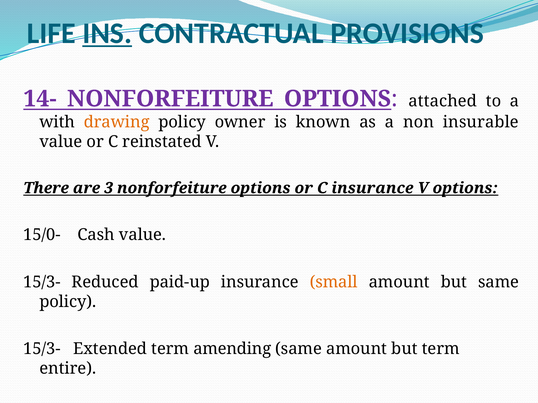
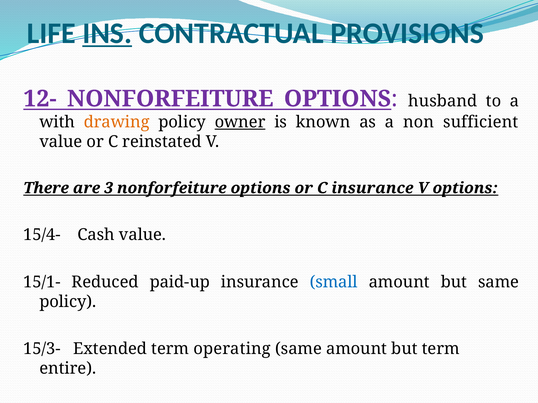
14-: 14- -> 12- (40, 99)
attached: attached -> husband (443, 101)
owner underline: none -> present (240, 122)
insurable: insurable -> sufficient (481, 122)
15/0-: 15/0- -> 15/4- (42, 235)
15/3-: 15/3- -> 15/1- (42, 282)
small colour: orange -> blue (334, 282)
amending: amending -> operating (232, 349)
